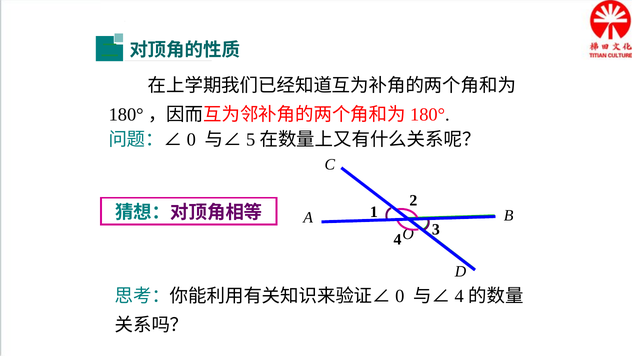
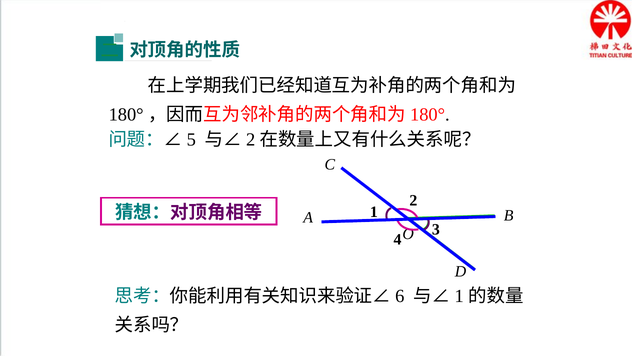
0: 0 -> 5 (191, 139)
5: 5 -> 2 (251, 139)
0: 0 -> 6 (400, 296)
4: 4 -> 1 (459, 296)
